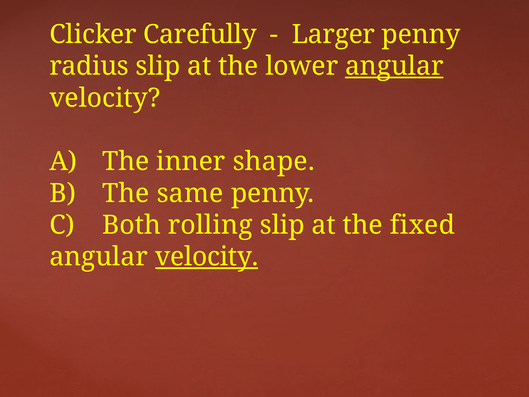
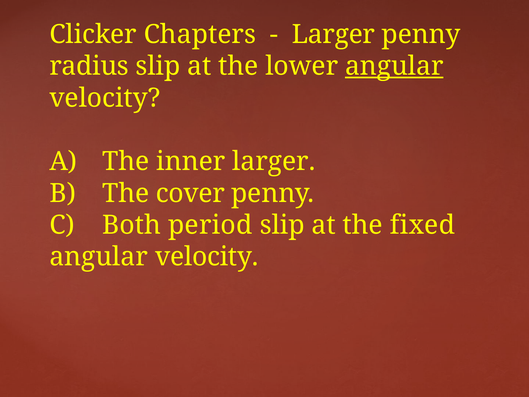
Carefully: Carefully -> Chapters (200, 34)
inner shape: shape -> larger (274, 161)
same: same -> cover (190, 193)
rolling: rolling -> period (210, 225)
velocity underline: present -> none (207, 257)
